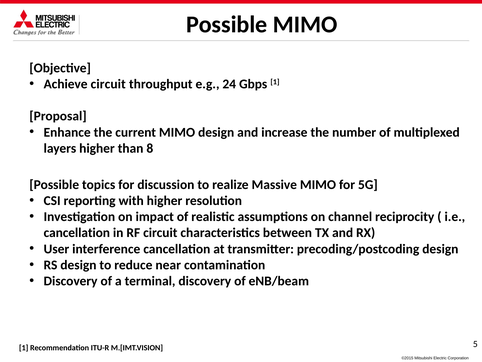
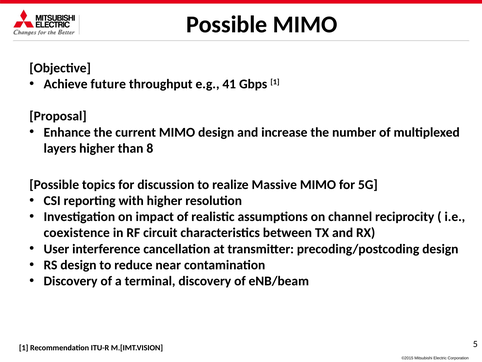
Achieve circuit: circuit -> future (108, 84)
24: 24 -> 41 (229, 84)
cancellation: cancellation -> coexistence (77, 233)
